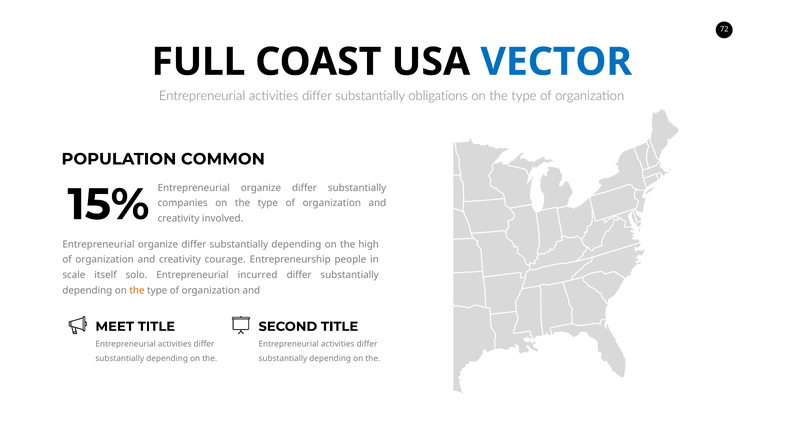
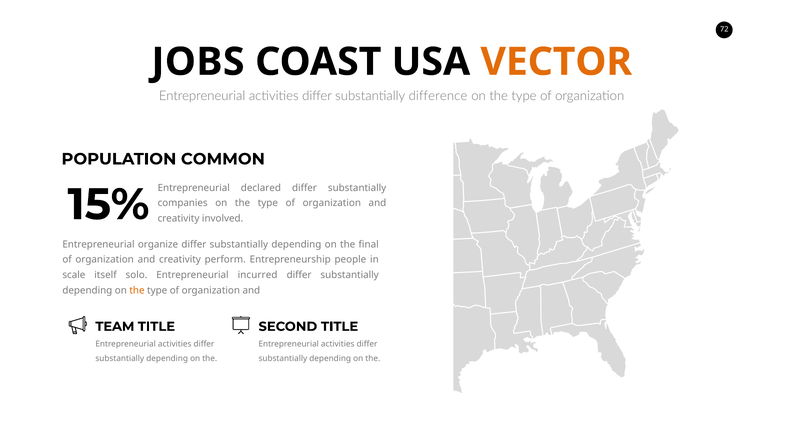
FULL: FULL -> JOBS (198, 62)
VECTOR colour: blue -> orange (556, 62)
obligations: obligations -> difference (438, 96)
organize: organize -> declared (261, 188)
high: high -> final (369, 245)
courage: courage -> perform (225, 260)
MEET: MEET -> TEAM (115, 327)
